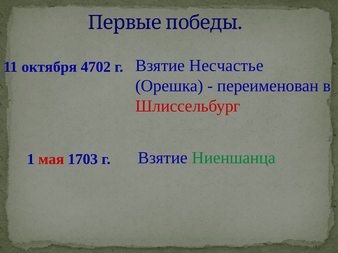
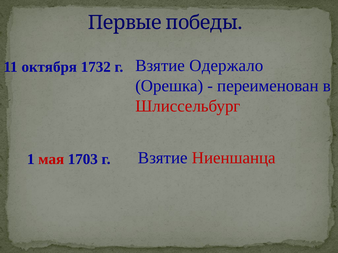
4702: 4702 -> 1732 (96, 67)
Несчастье: Несчастье -> Одержало (226, 66)
Ниеншанца colour: green -> red (234, 158)
